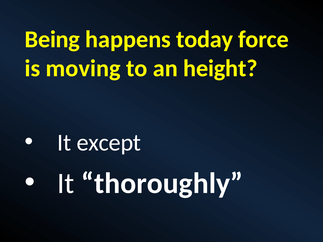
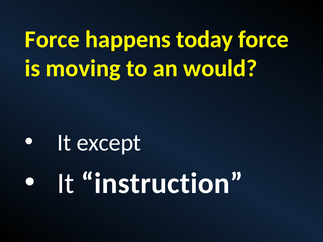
Being: Being -> Force (52, 39)
height: height -> would (220, 68)
thoroughly: thoroughly -> instruction (162, 183)
